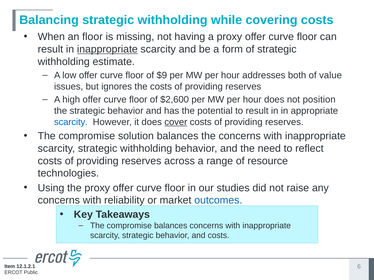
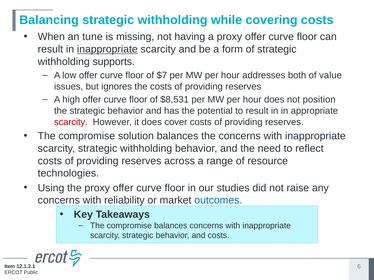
an floor: floor -> tune (92, 37)
estimate: estimate -> supports (114, 62)
$9: $9 -> $7 (162, 75)
$2,600: $2,600 -> $8,531 (175, 100)
scarcity colour: blue -> red (71, 122)
cover underline: present -> none (176, 122)
